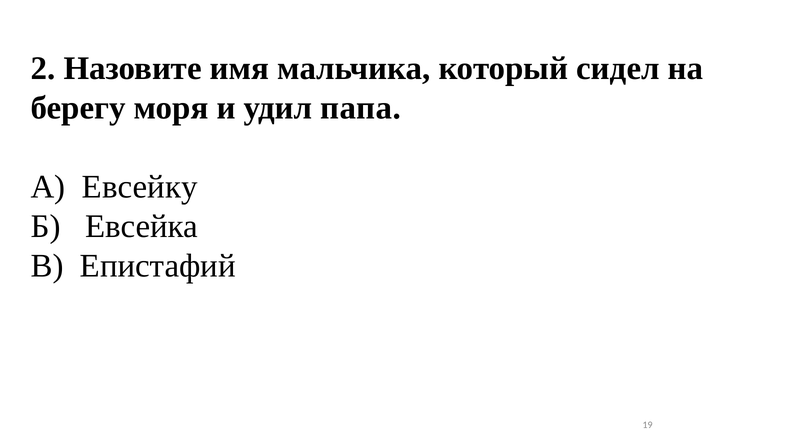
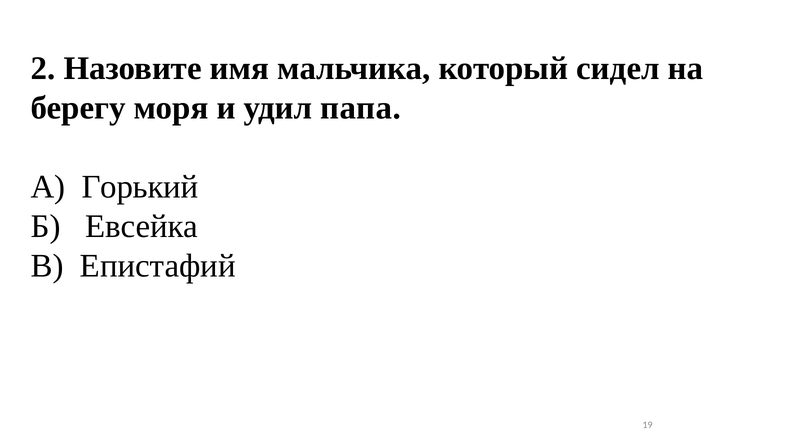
Евсейку: Евсейку -> Горький (140, 187)
